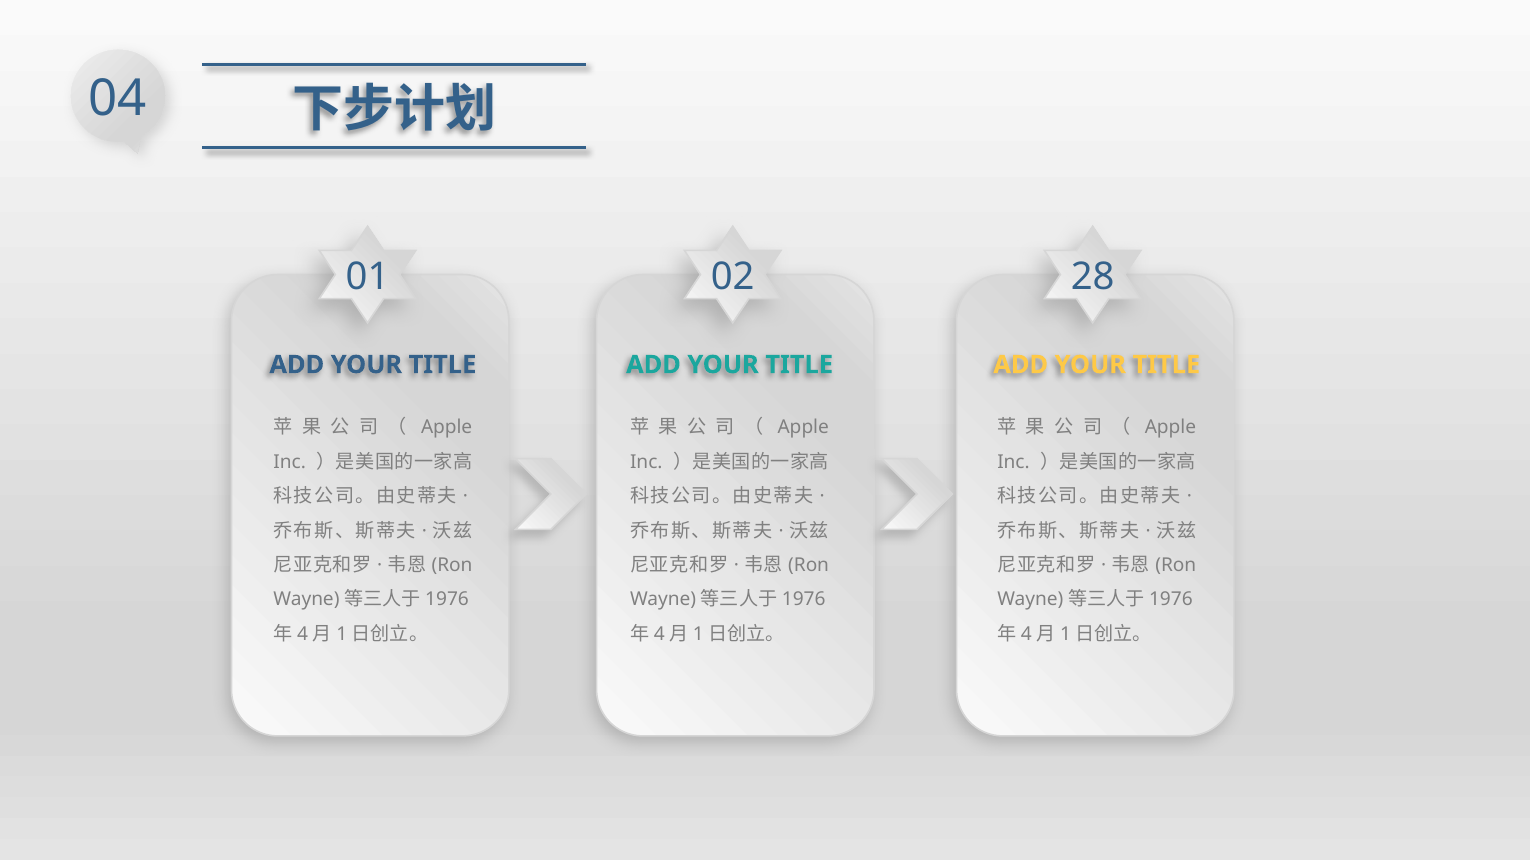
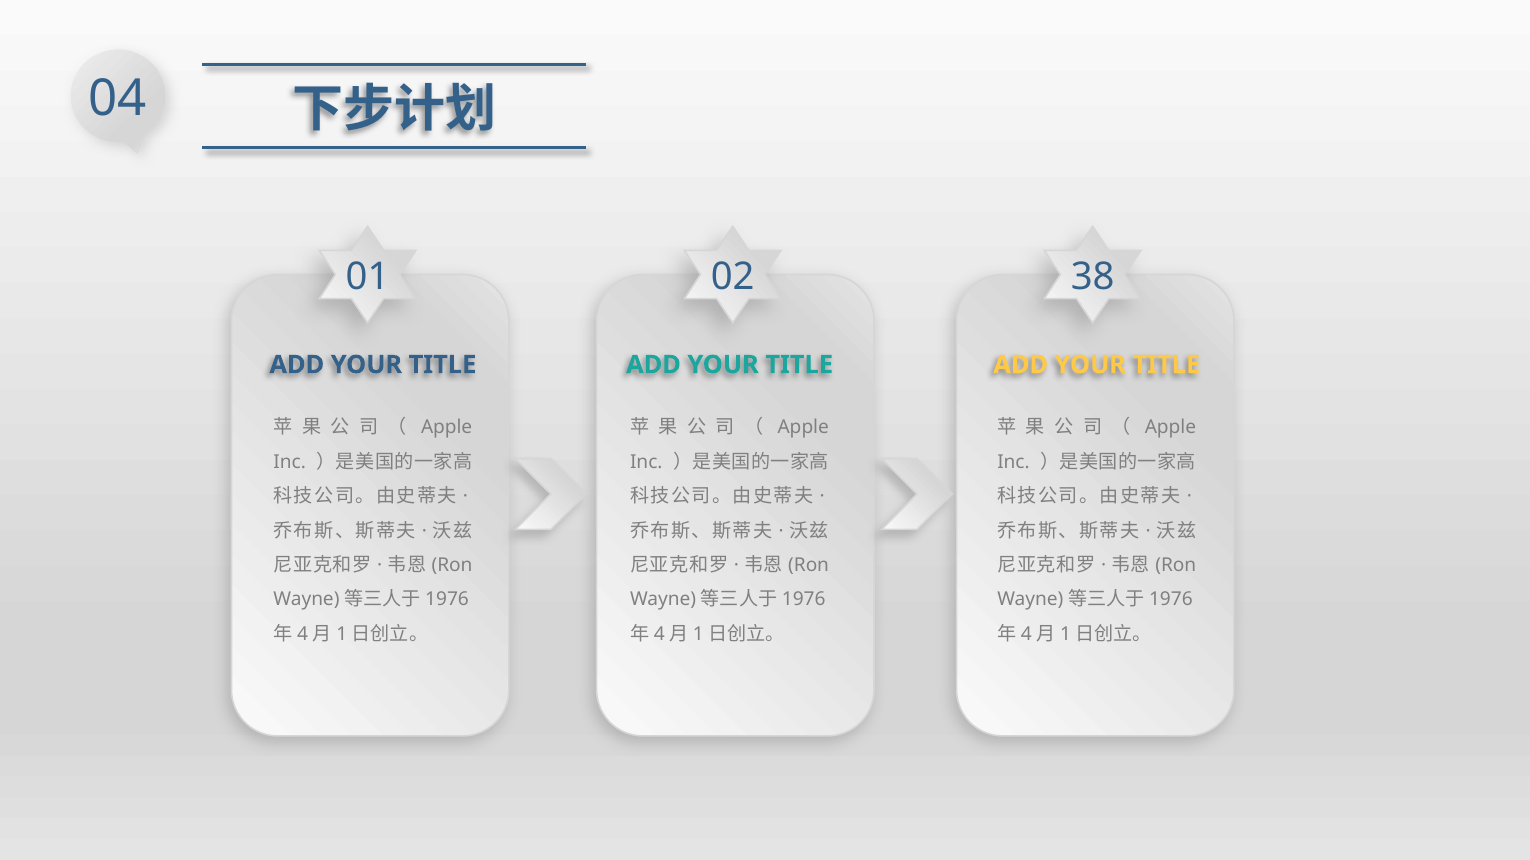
28: 28 -> 38 (1093, 277)
